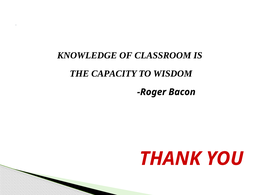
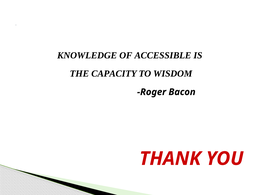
CLASSROOM: CLASSROOM -> ACCESSIBLE (163, 55)
